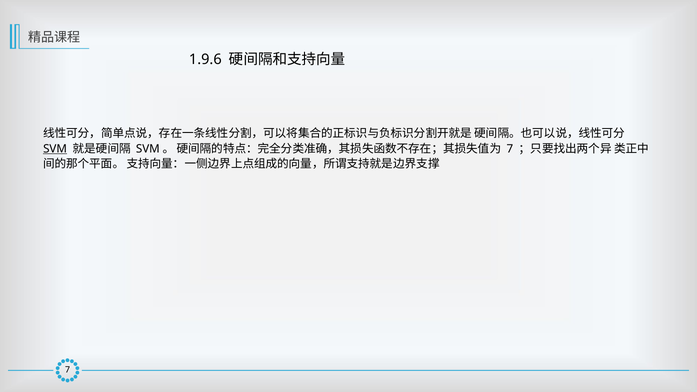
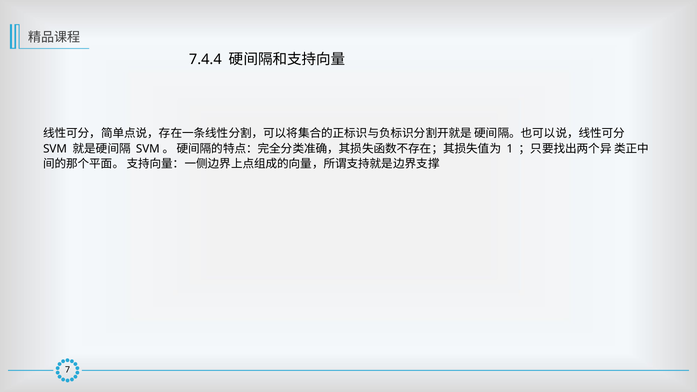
1.9.6: 1.9.6 -> 7.4.4 (205, 59)
SVM underline: present -> none (55, 149)
7: 7 -> 1 (510, 149)
